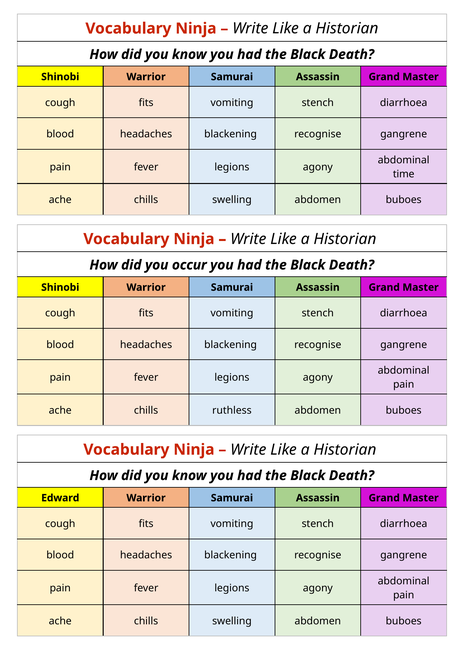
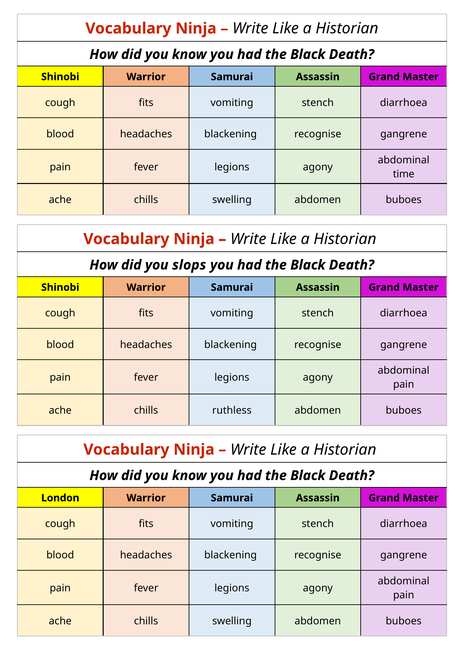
occur: occur -> slops (189, 265)
Edward: Edward -> London (60, 498)
